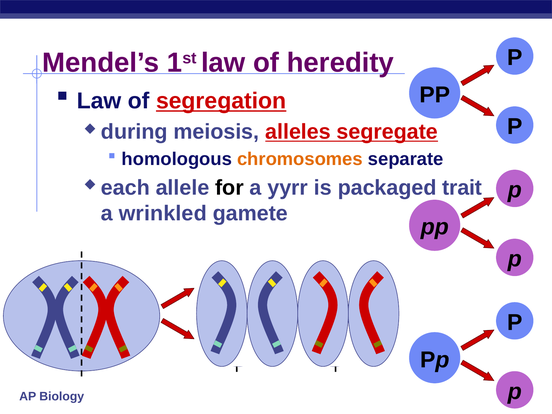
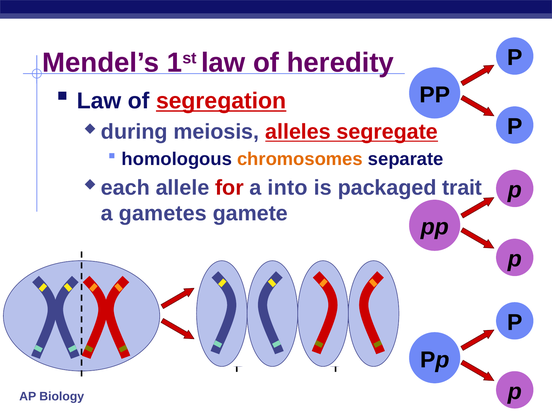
for colour: black -> red (229, 188)
yyrr: yyrr -> into (288, 188)
wrinkled: wrinkled -> gametes (163, 213)
